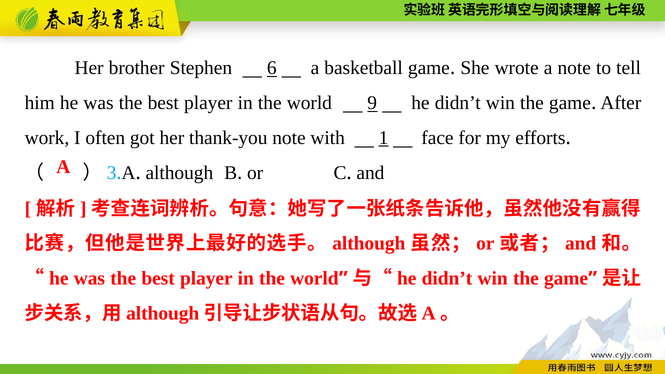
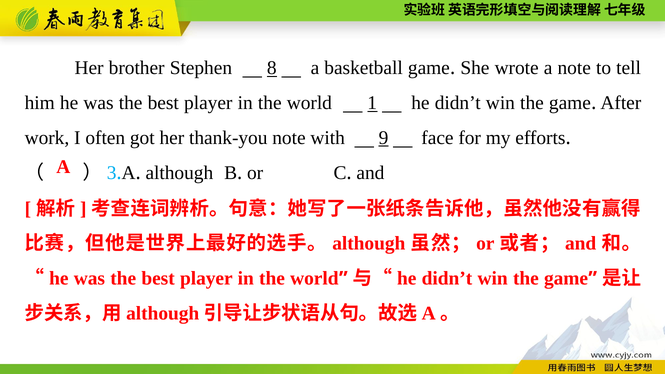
6: 6 -> 8 (272, 68)
9: 9 -> 1 (372, 103)
1: 1 -> 9 (384, 138)
